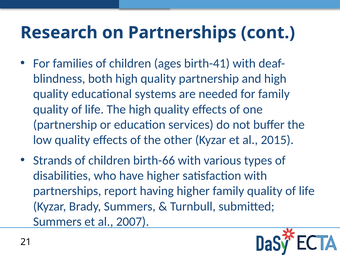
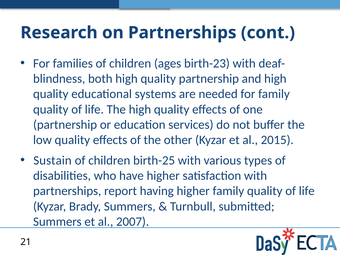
birth-41: birth-41 -> birth-23 (207, 63)
Strands: Strands -> Sustain (52, 160)
birth-66: birth-66 -> birth-25 (154, 160)
